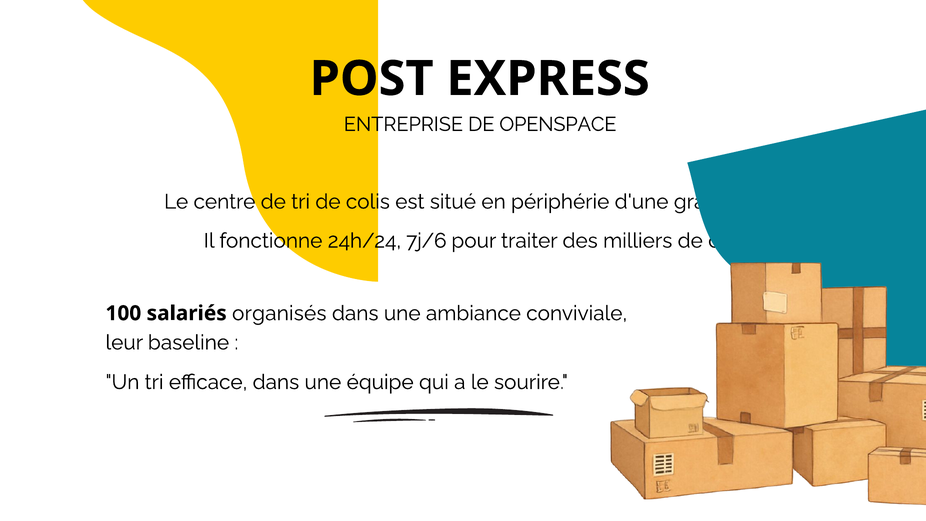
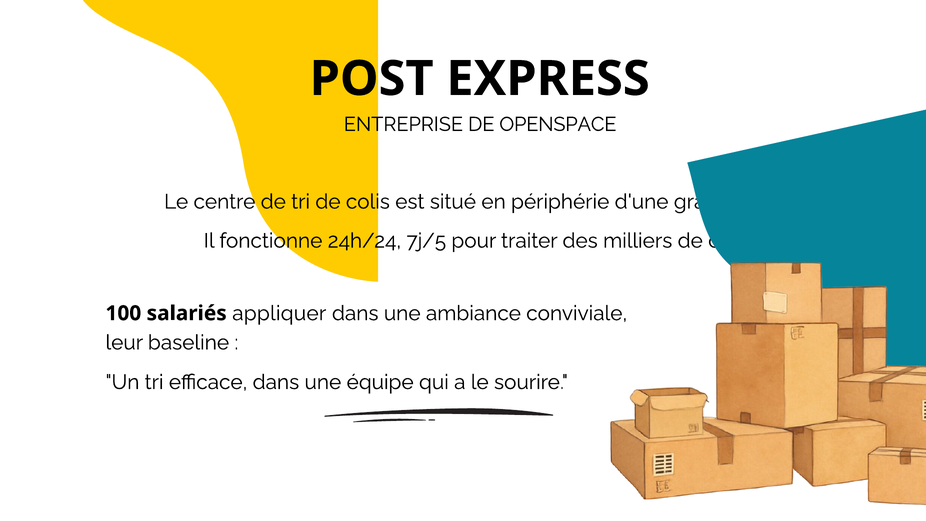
7j/6: 7j/6 -> 7j/5 (426, 241)
organisés: organisés -> appliquer (279, 313)
